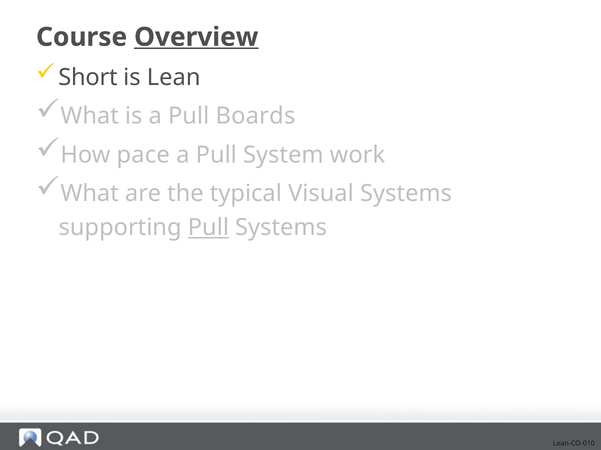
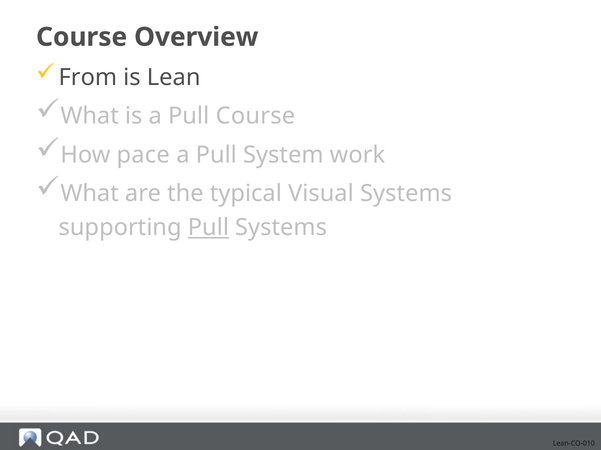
Overview underline: present -> none (196, 37)
Short: Short -> From (88, 77)
Pull Boards: Boards -> Course (255, 116)
